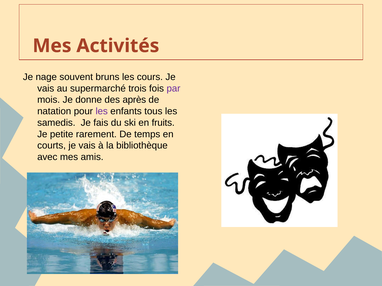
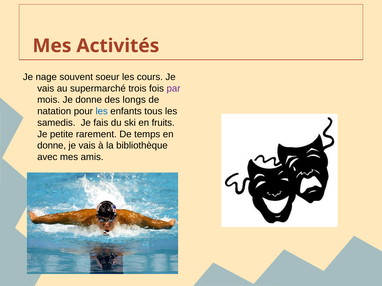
bruns: bruns -> soeur (107, 77)
après: après -> longs (134, 100)
les colour: purple -> blue (102, 111)
courts: courts -> donne (52, 146)
